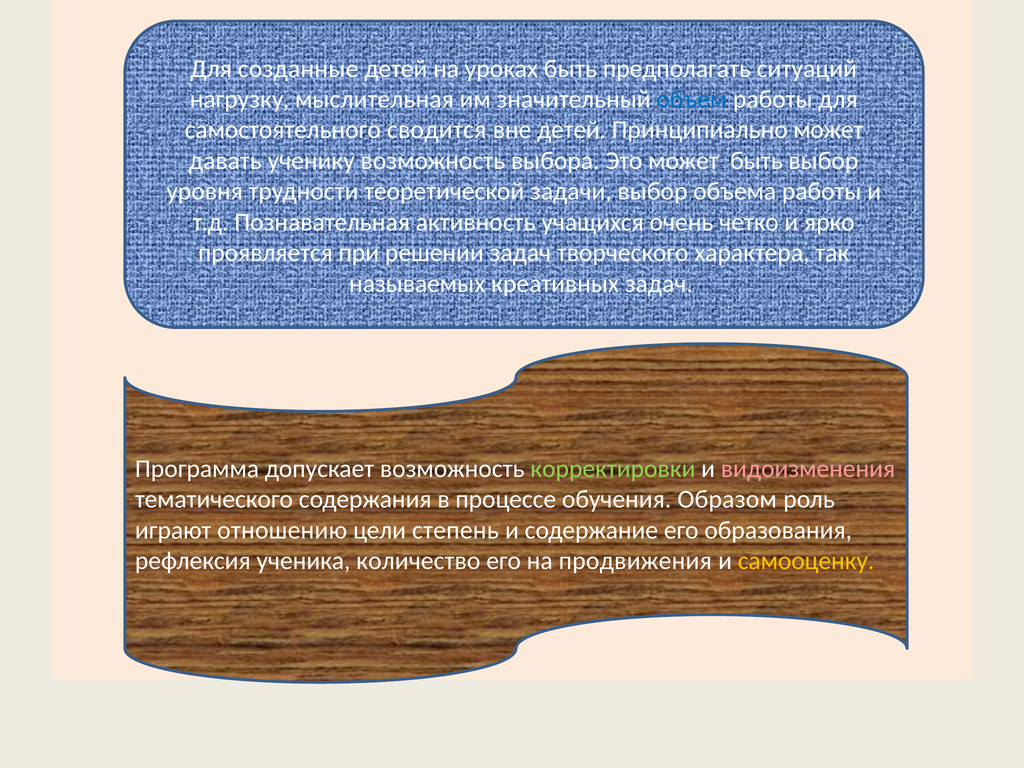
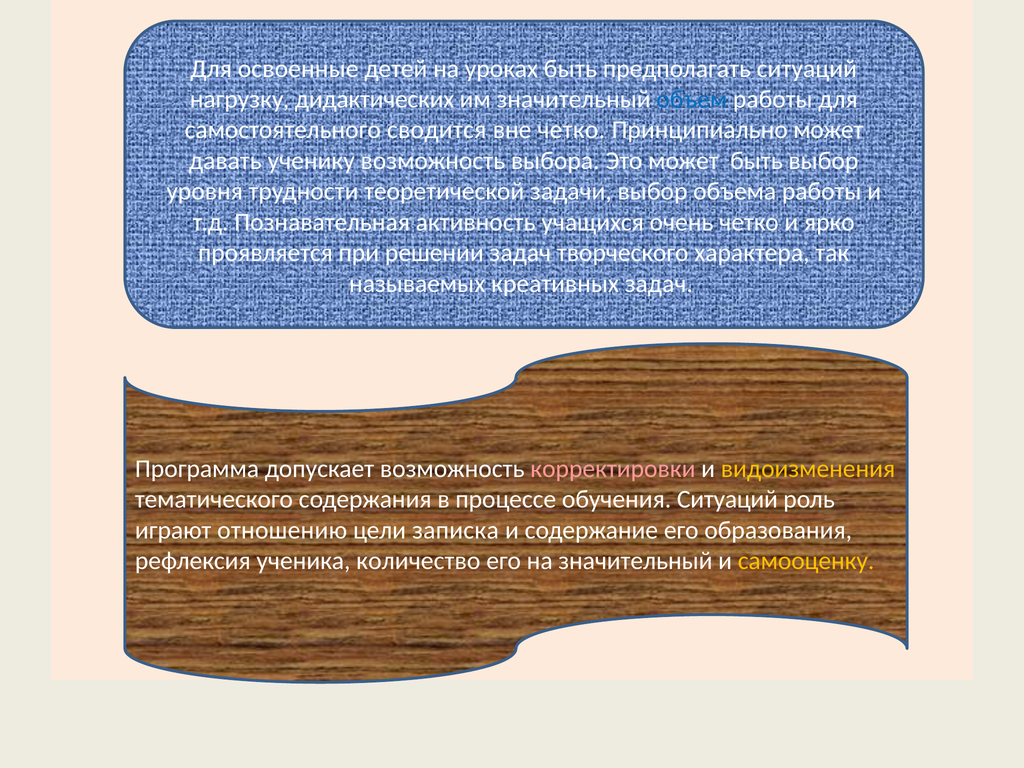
созданные: созданные -> освоенные (298, 69)
мыслительная: мыслительная -> дидактических (375, 99)
вне детей: детей -> четко (571, 130)
корректировки colour: light green -> pink (613, 469)
видоизменения colour: pink -> yellow (808, 469)
обучения Образом: Образом -> Ситуаций (727, 499)
степень: степень -> записка (455, 530)
на продвижения: продвижения -> значительный (635, 561)
